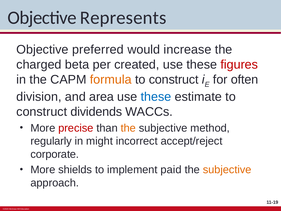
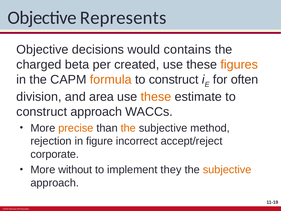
preferred: preferred -> decisions (98, 50)
increase: increase -> contains (187, 50)
figures colour: red -> orange (239, 65)
these colour: blue -> orange (156, 97)
construct dividends: dividends -> approach (96, 112)
precise colour: red -> orange (76, 128)
regularly: regularly -> rejection (51, 141)
might: might -> figure (100, 141)
shields: shields -> without (75, 170)
paid: paid -> they (171, 170)
